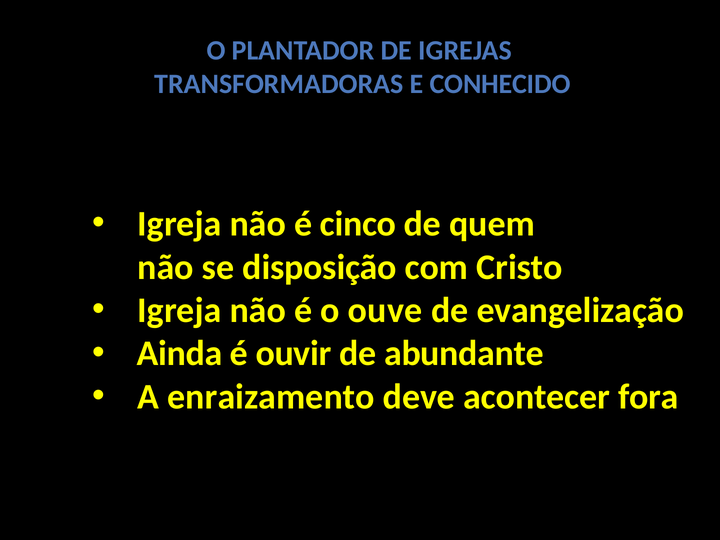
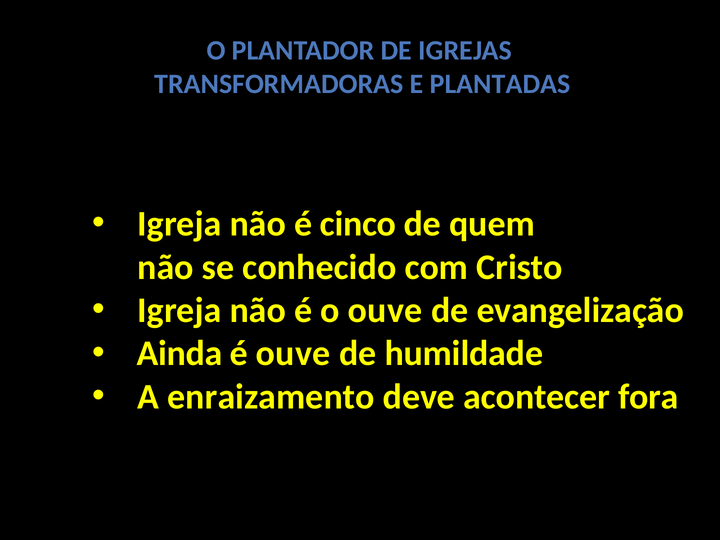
CONHECIDO: CONHECIDO -> PLANTADAS (500, 84)
disposição: disposição -> conhecido (319, 267)
é ouvir: ouvir -> ouve (293, 354)
abundante: abundante -> humildade (464, 354)
